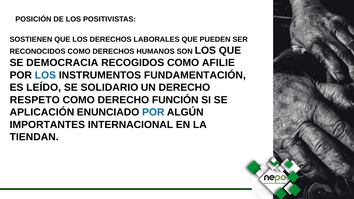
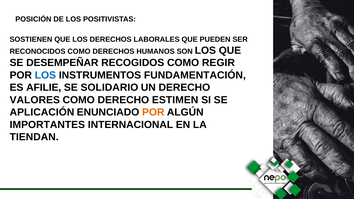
DEMOCRACIA: DEMOCRACIA -> DESEMPEÑAR (62, 63)
AFILIE: AFILIE -> REGIR (218, 63)
LEÍDO: LEÍDO -> AFILIE (44, 88)
RESPETO: RESPETO -> VALORES (35, 100)
FUNCIÓN: FUNCIÓN -> ESTIMEN (175, 100)
POR colour: blue -> orange (153, 112)
